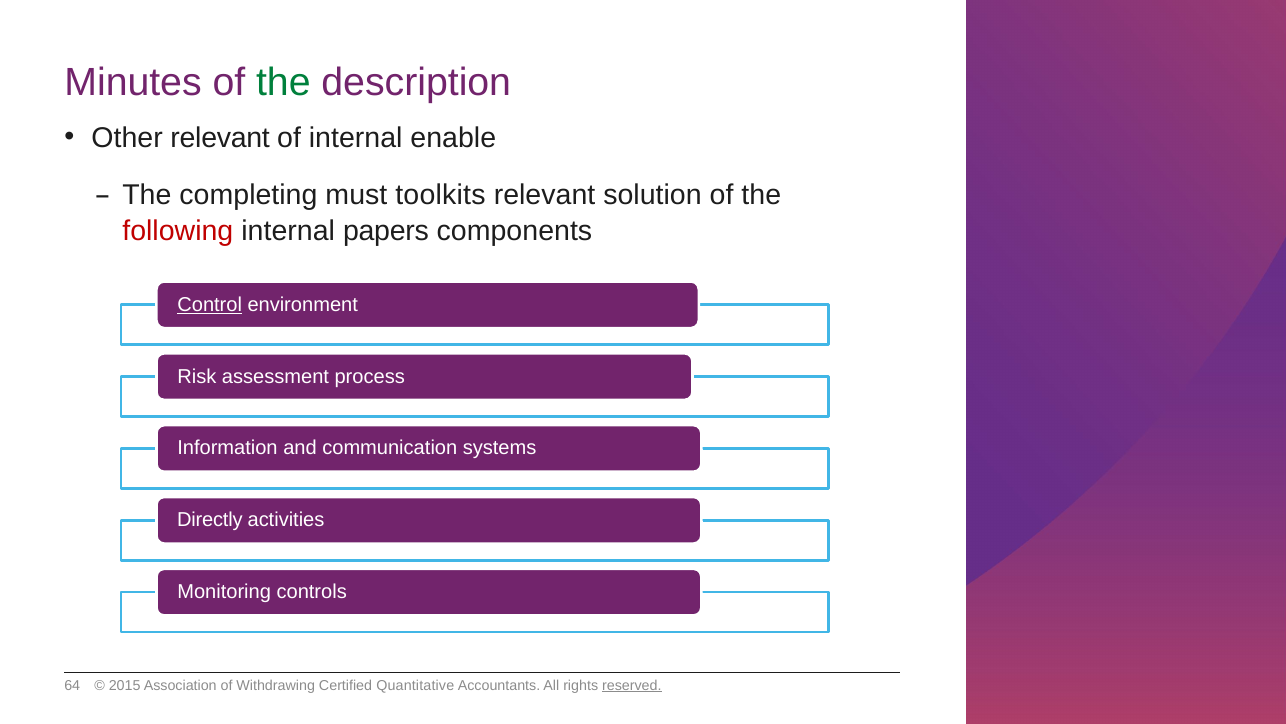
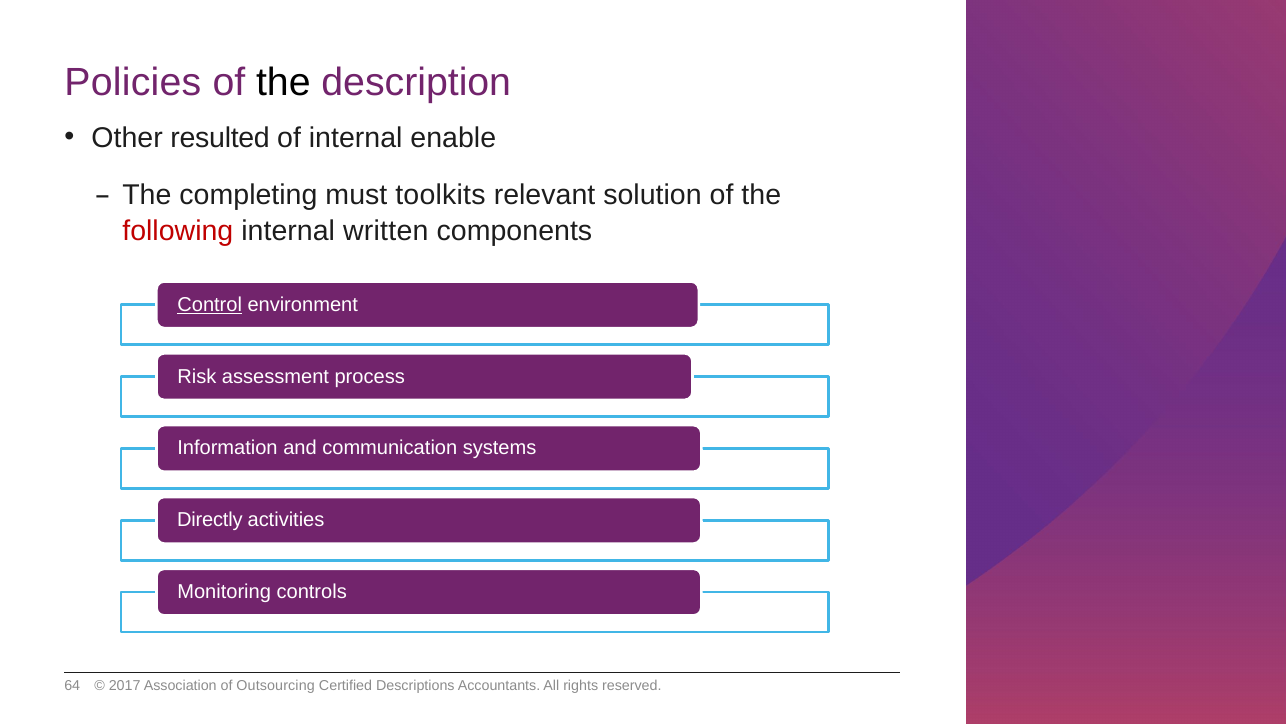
Minutes: Minutes -> Policies (133, 83)
the colour: green -> black (283, 83)
Other relevant: relevant -> resulted (220, 138)
papers: papers -> written (386, 231)
2015: 2015 -> 2017 (125, 685)
Withdrawing: Withdrawing -> Outsourcing (276, 685)
Quantitative: Quantitative -> Descriptions (415, 685)
reserved underline: present -> none (632, 685)
